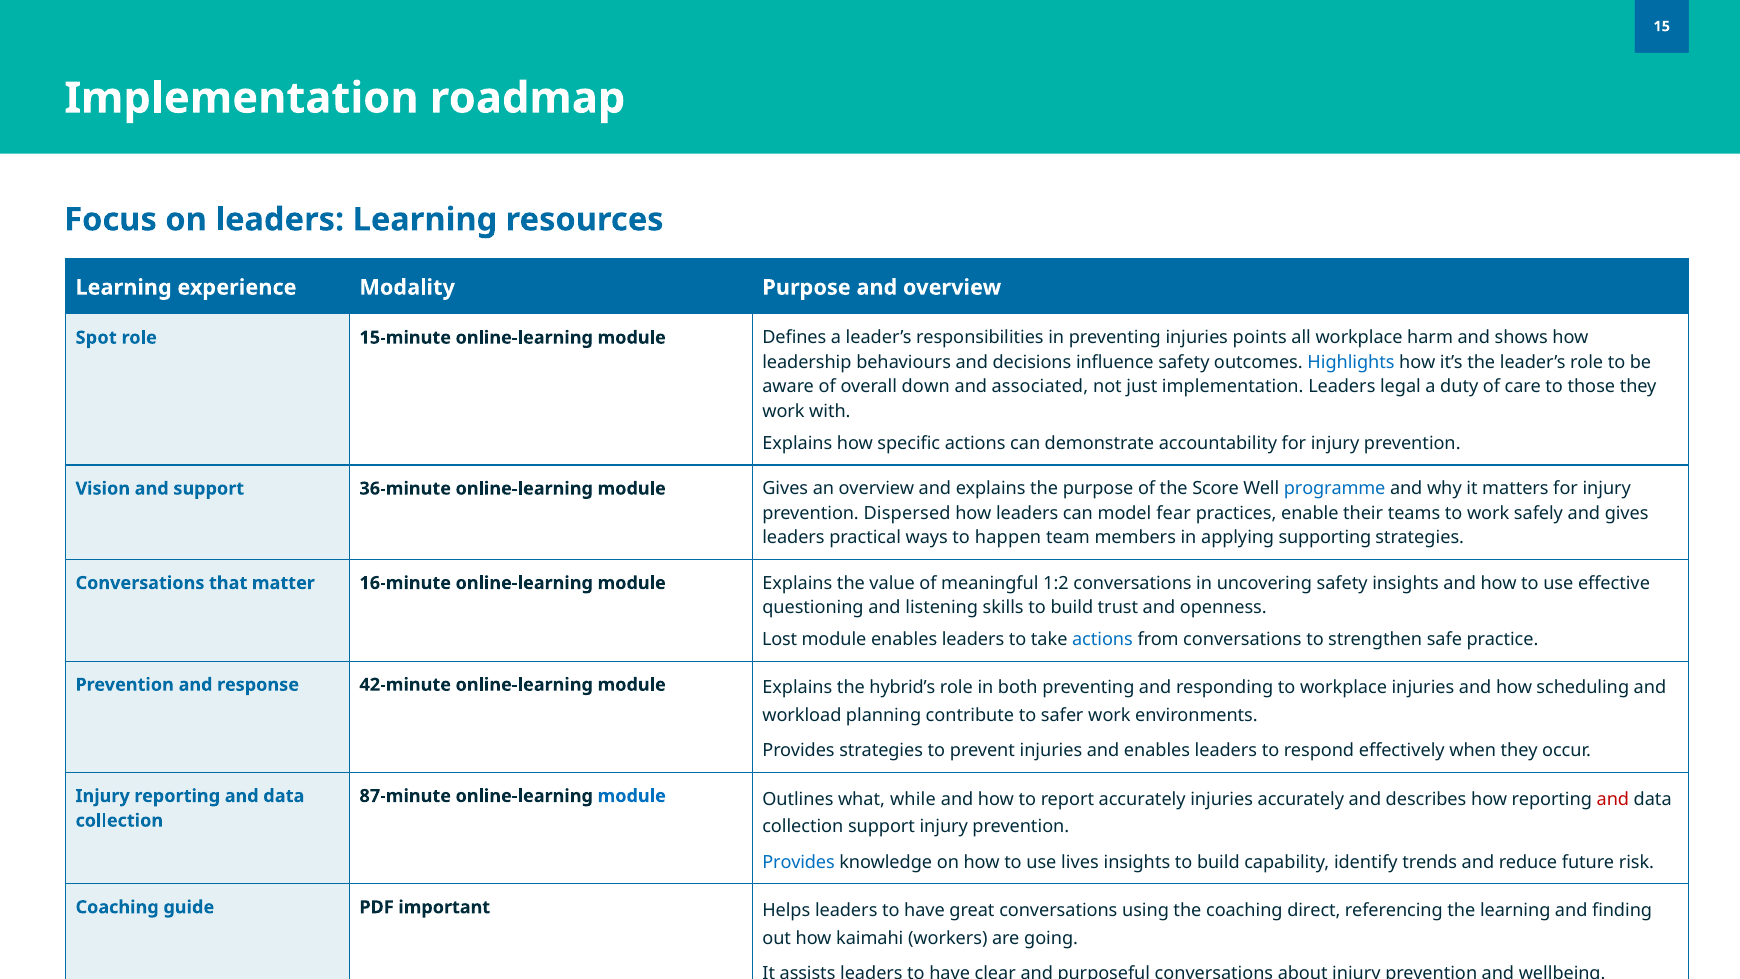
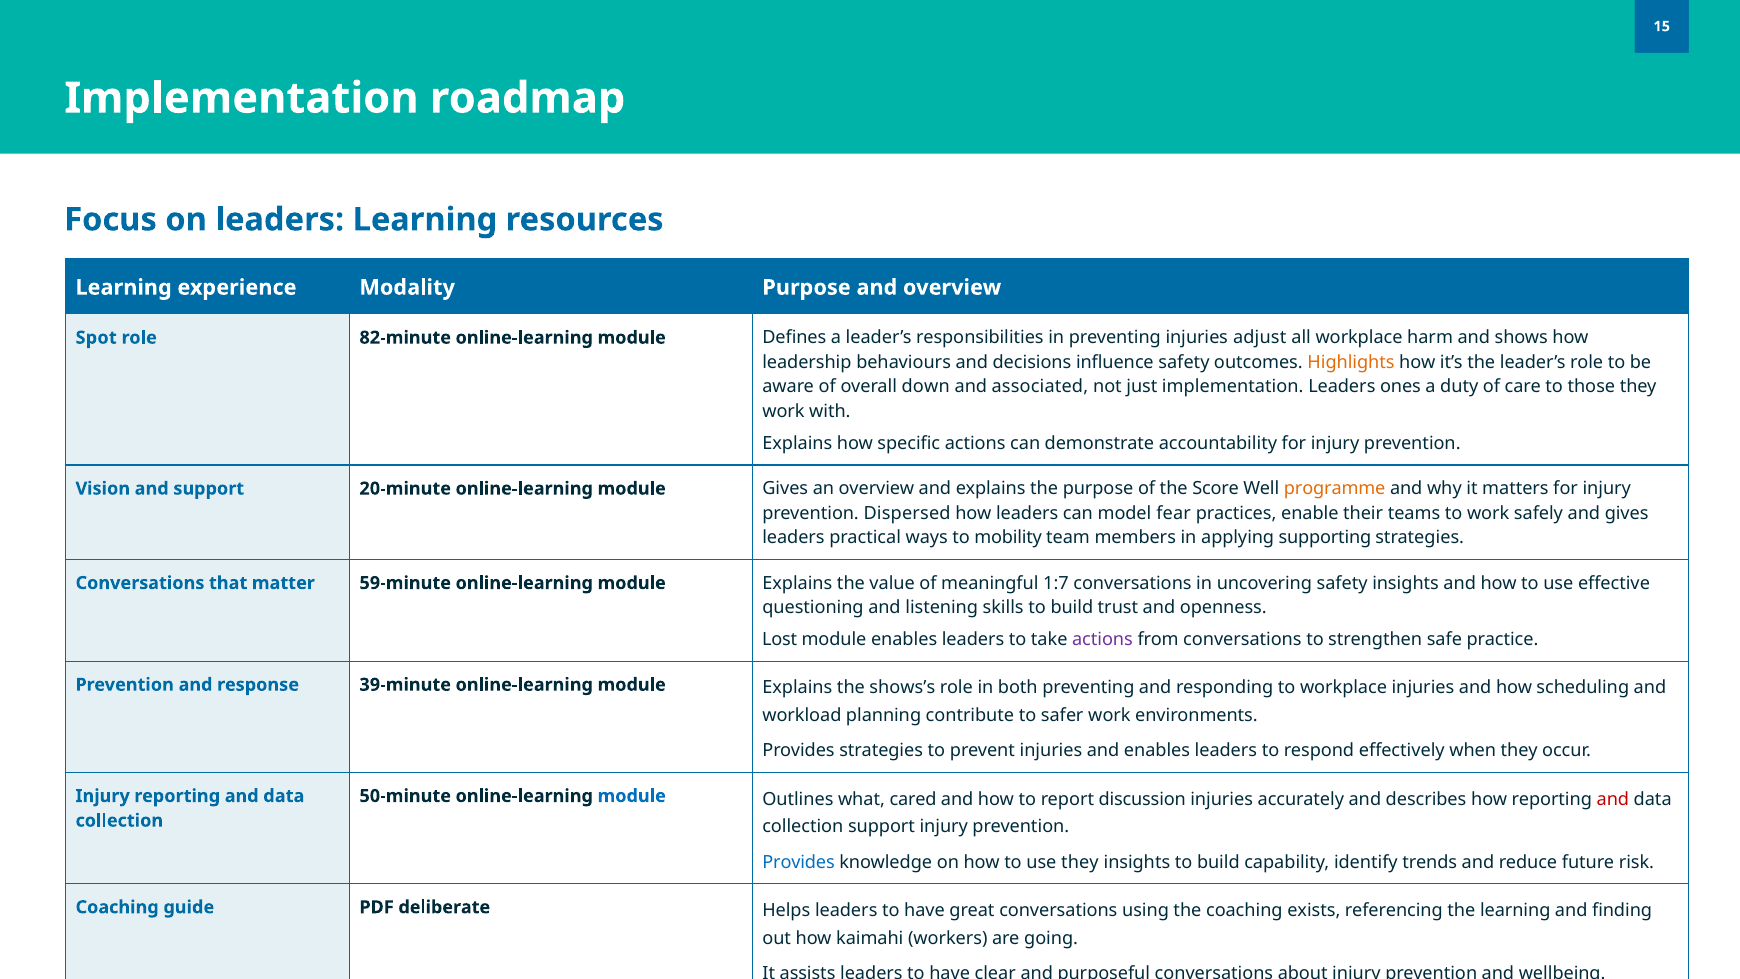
15-minute: 15-minute -> 82-minute (405, 338)
points: points -> adjust (1260, 338)
Highlights colour: blue -> orange (1351, 362)
legal: legal -> ones (1400, 387)
36-minute: 36-minute -> 20-minute (405, 488)
programme colour: blue -> orange (1335, 488)
happen: happen -> mobility (1008, 538)
16-minute: 16-minute -> 59-minute (405, 583)
1:2: 1:2 -> 1:7 (1056, 583)
actions colour: blue -> purple (1102, 639)
42-minute: 42-minute -> 39-minute (405, 685)
hybrid’s: hybrid’s -> shows’s (902, 688)
87-minute: 87-minute -> 50-minute (405, 796)
while: while -> cared (913, 799)
report accurately: accurately -> discussion (1142, 799)
use lives: lives -> they (1080, 862)
important: important -> deliberate (444, 907)
direct: direct -> exists (1314, 910)
